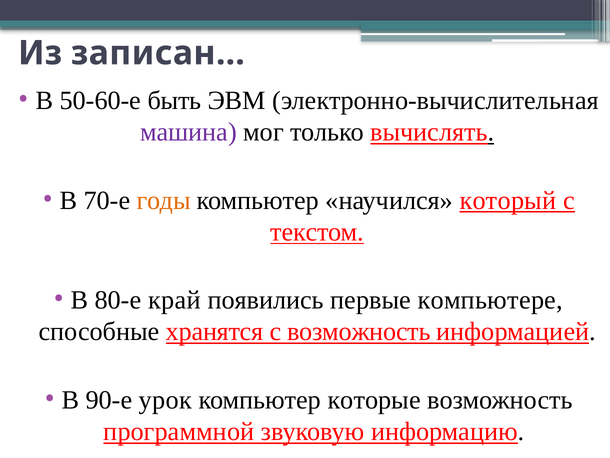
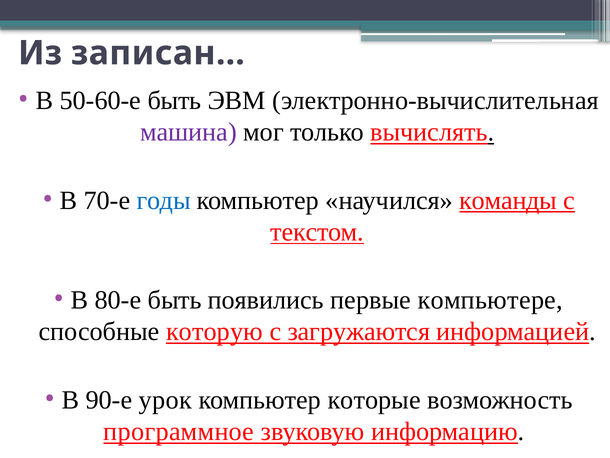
годы colour: orange -> blue (164, 200)
который: который -> команды (508, 200)
80-е край: край -> быть (175, 300)
хранятся: хранятся -> которую (214, 331)
с возможность: возможность -> загружаются (359, 331)
программной: программной -> программное (179, 431)
